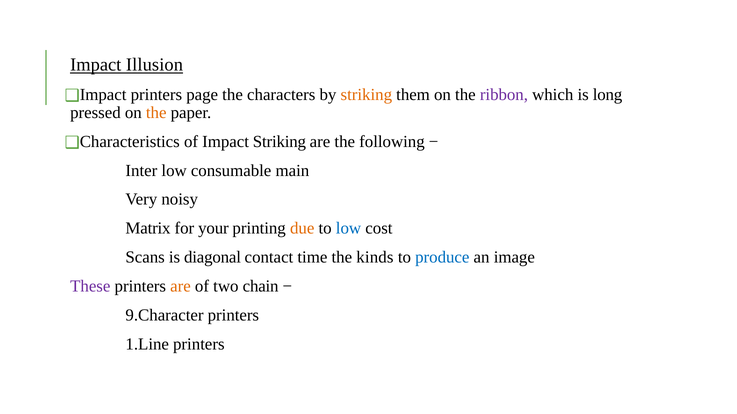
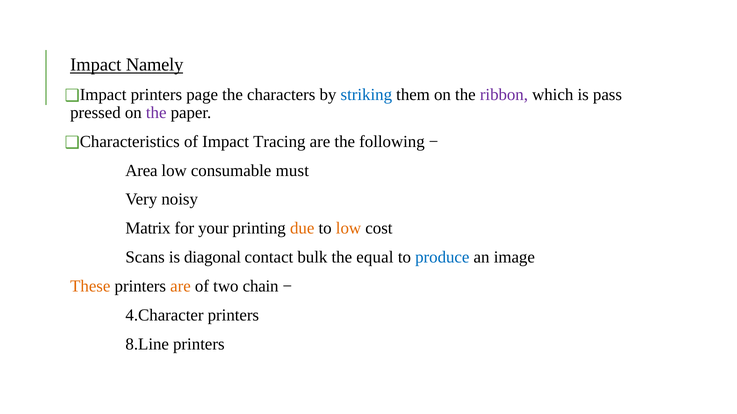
Illusion: Illusion -> Namely (155, 65)
striking colour: orange -> blue (366, 95)
long: long -> pass (607, 95)
the colour: orange -> purple (156, 113)
Impact Striking: Striking -> Tracing (279, 142)
Inter: Inter -> Area (141, 171)
main: main -> must (292, 171)
low colour: blue -> orange (349, 229)
time: time -> bulk (312, 258)
kinds: kinds -> equal (375, 258)
These colour: purple -> orange (90, 287)
9.Character: 9.Character -> 4.Character (165, 316)
1.Line: 1.Line -> 8.Line (147, 345)
